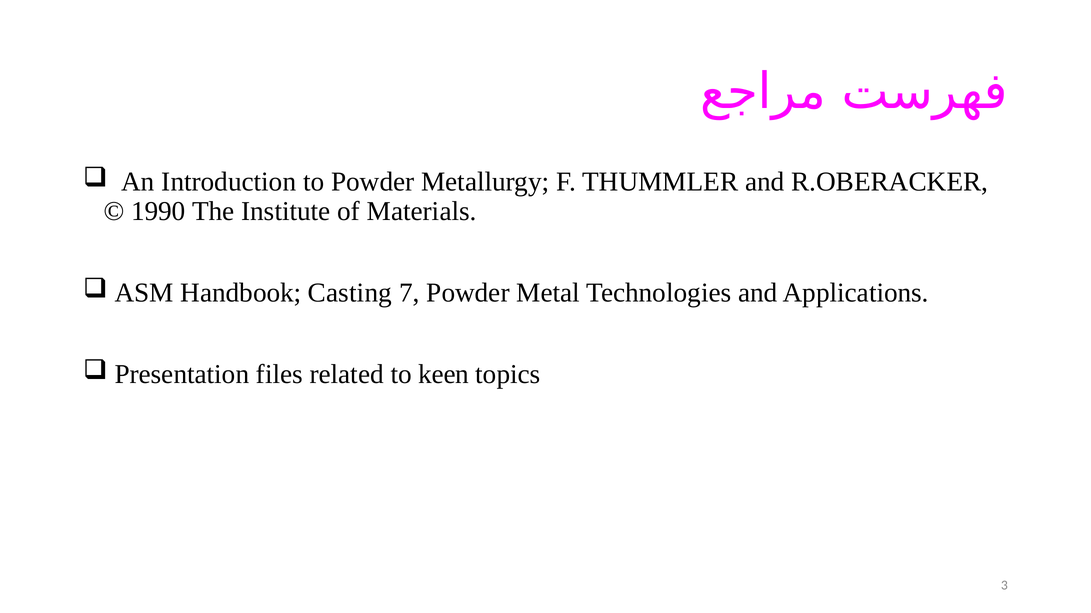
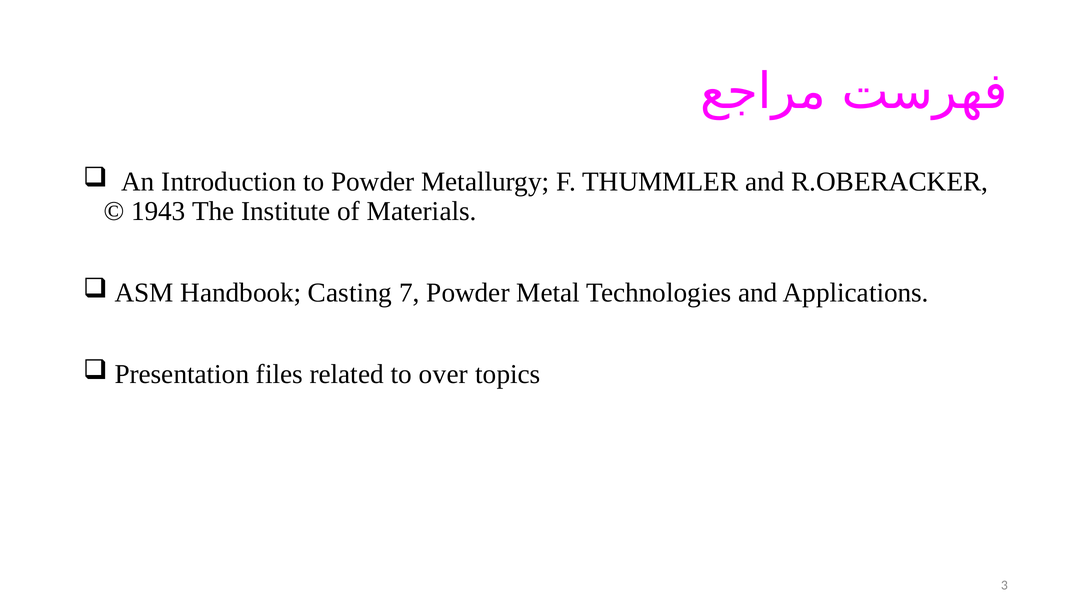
1990: 1990 -> 1943 (158, 211)
keen: keen -> over (443, 375)
